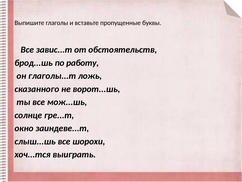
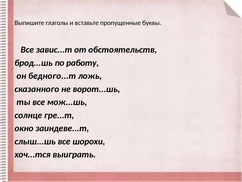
глаголы...т: глаголы...т -> бедного...т (52, 76)
